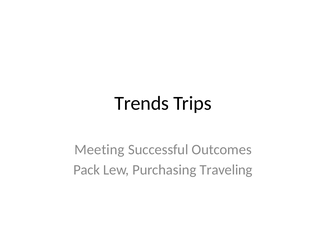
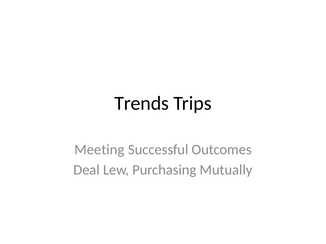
Pack: Pack -> Deal (87, 170)
Traveling: Traveling -> Mutually (226, 170)
